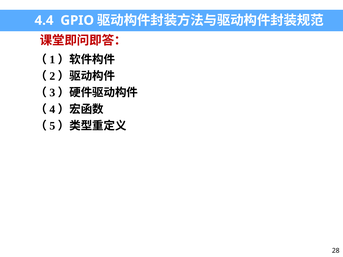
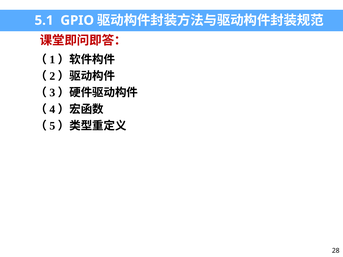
4.4: 4.4 -> 5.1 (44, 20)
